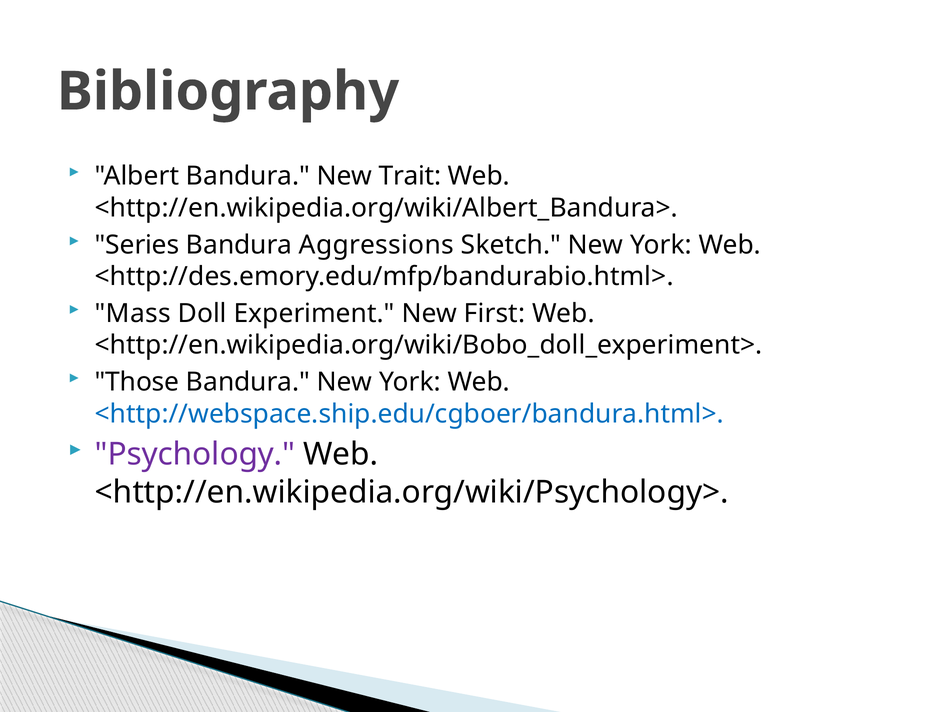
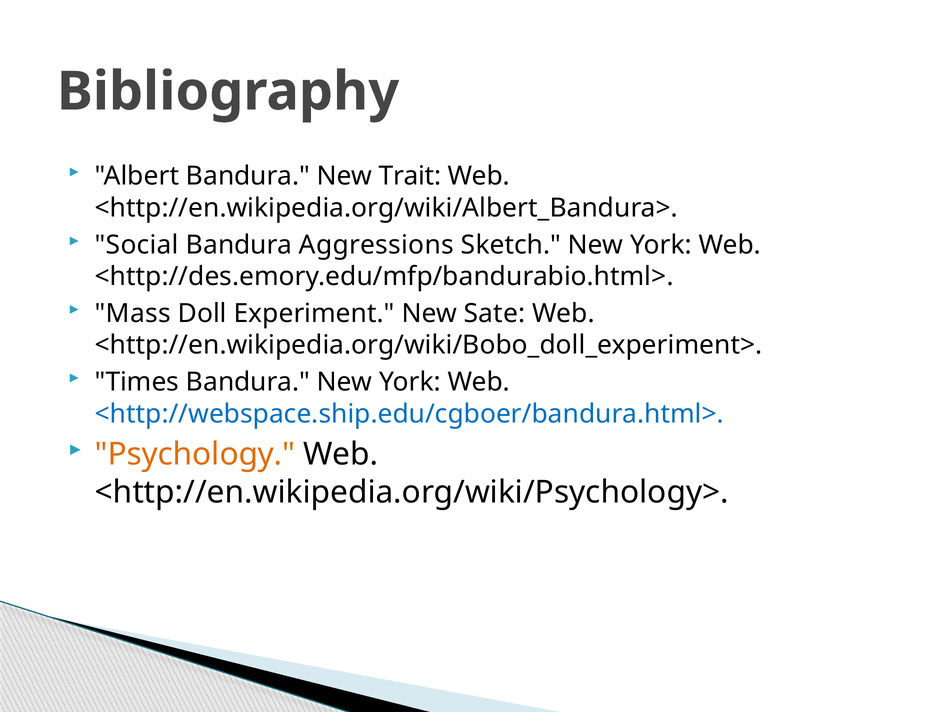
Series: Series -> Social (137, 245)
First: First -> Sate (494, 314)
Those: Those -> Times (137, 382)
Psychology colour: purple -> orange (195, 455)
